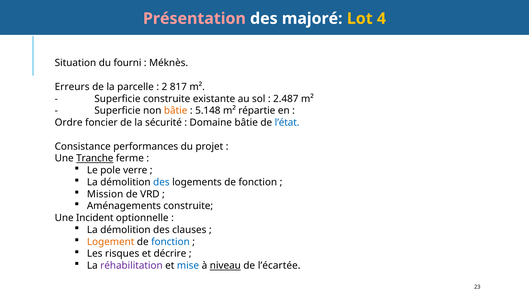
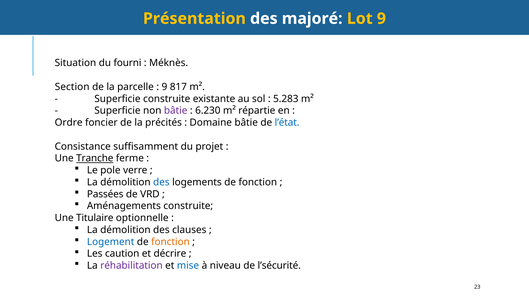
Présentation colour: pink -> yellow (194, 19)
Lot 4: 4 -> 9 (381, 19)
Erreurs: Erreurs -> Section (72, 87)
2: 2 -> 9 (164, 87)
2.487: 2.487 -> 5.283 (286, 99)
bâtie colour: orange -> purple (176, 110)
5.148: 5.148 -> 6.230 (208, 110)
sécurité: sécurité -> précités (164, 122)
performances: performances -> suffisamment (146, 146)
Mission: Mission -> Passées (105, 194)
Incident: Incident -> Titulaire (95, 218)
Logement colour: orange -> blue (111, 241)
fonction colour: blue -> orange (170, 241)
risques: risques -> caution (122, 253)
niveau underline: present -> none (225, 265)
l’écartée: l’écartée -> l’sécurité (279, 265)
